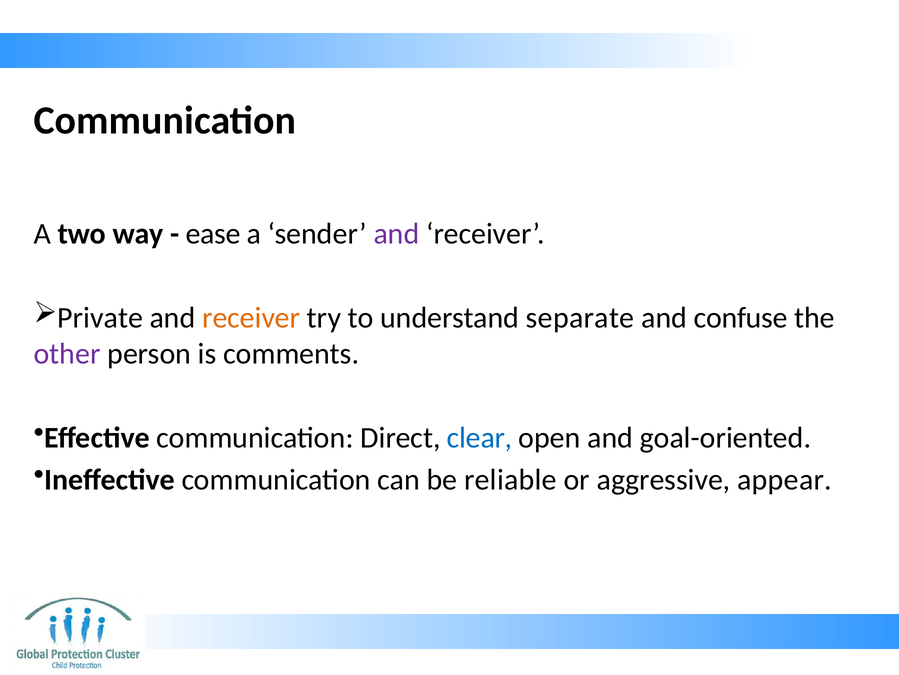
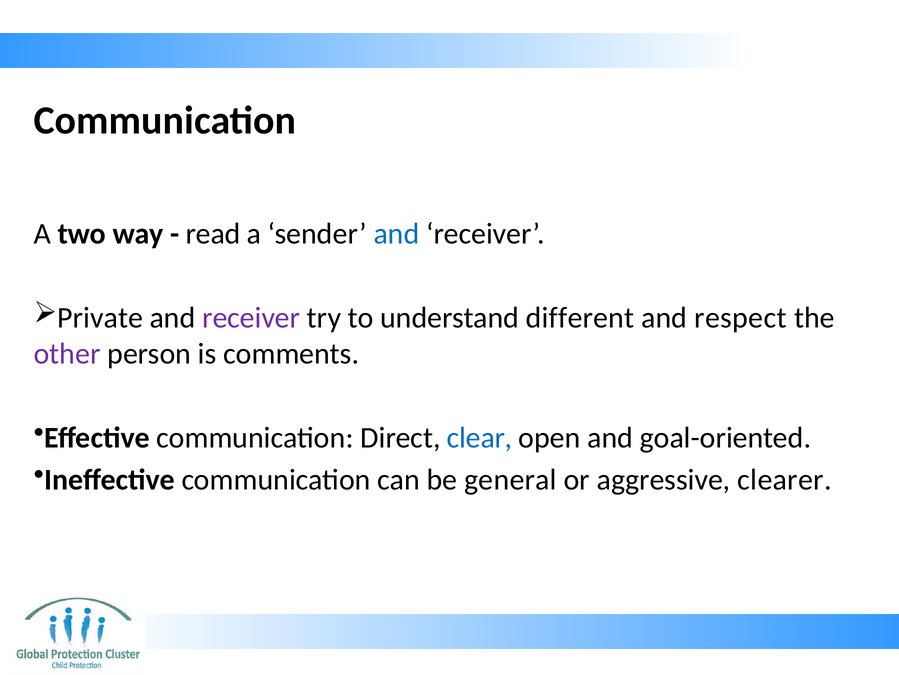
ease: ease -> read (213, 234)
and colour: purple -> blue (396, 234)
receiver colour: orange -> purple (251, 318)
separate: separate -> different (580, 318)
confuse: confuse -> respect (740, 318)
reliable: reliable -> general (510, 479)
appear: appear -> clearer (785, 479)
